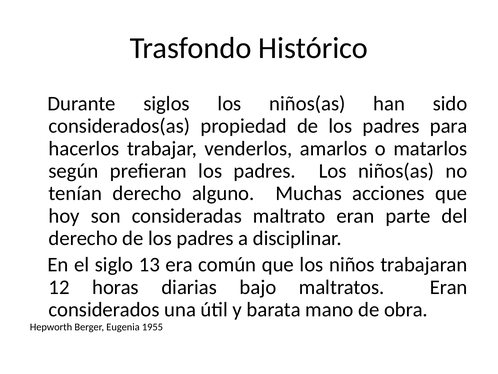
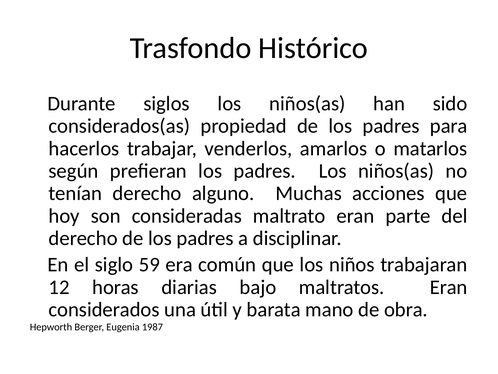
13: 13 -> 59 (149, 264)
1955: 1955 -> 1987 (152, 327)
